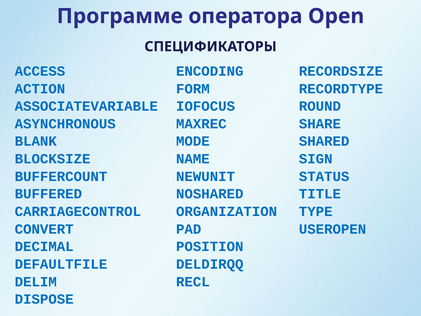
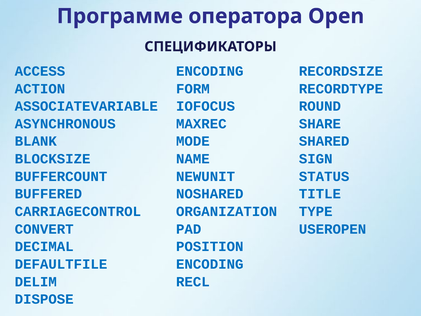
DELDIRQQ: DELDIRQQ -> ENCODING (210, 264)
